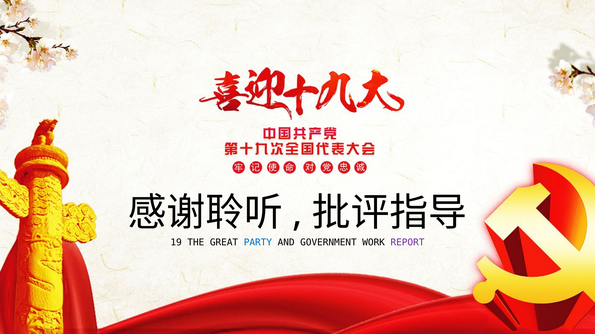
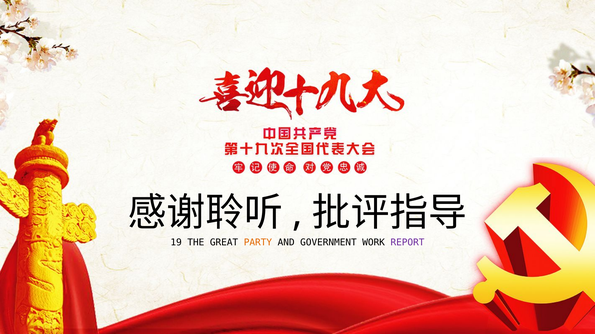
PARTY colour: blue -> orange (258, 243)
